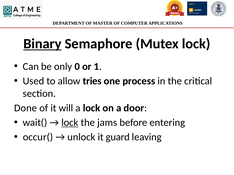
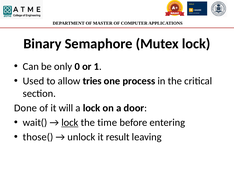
Binary underline: present -> none (42, 44)
jams: jams -> time (107, 123)
occur(: occur( -> those( (38, 137)
guard: guard -> result (118, 137)
